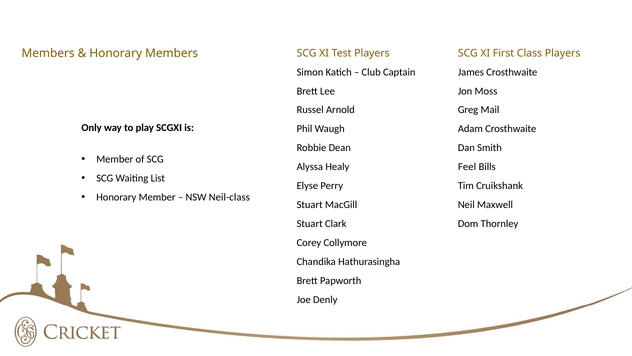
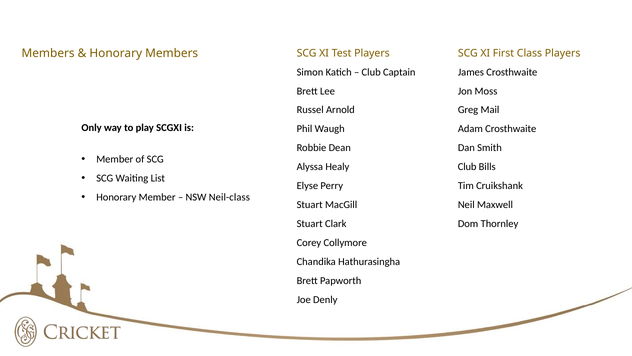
Feel: Feel -> Club (467, 167)
